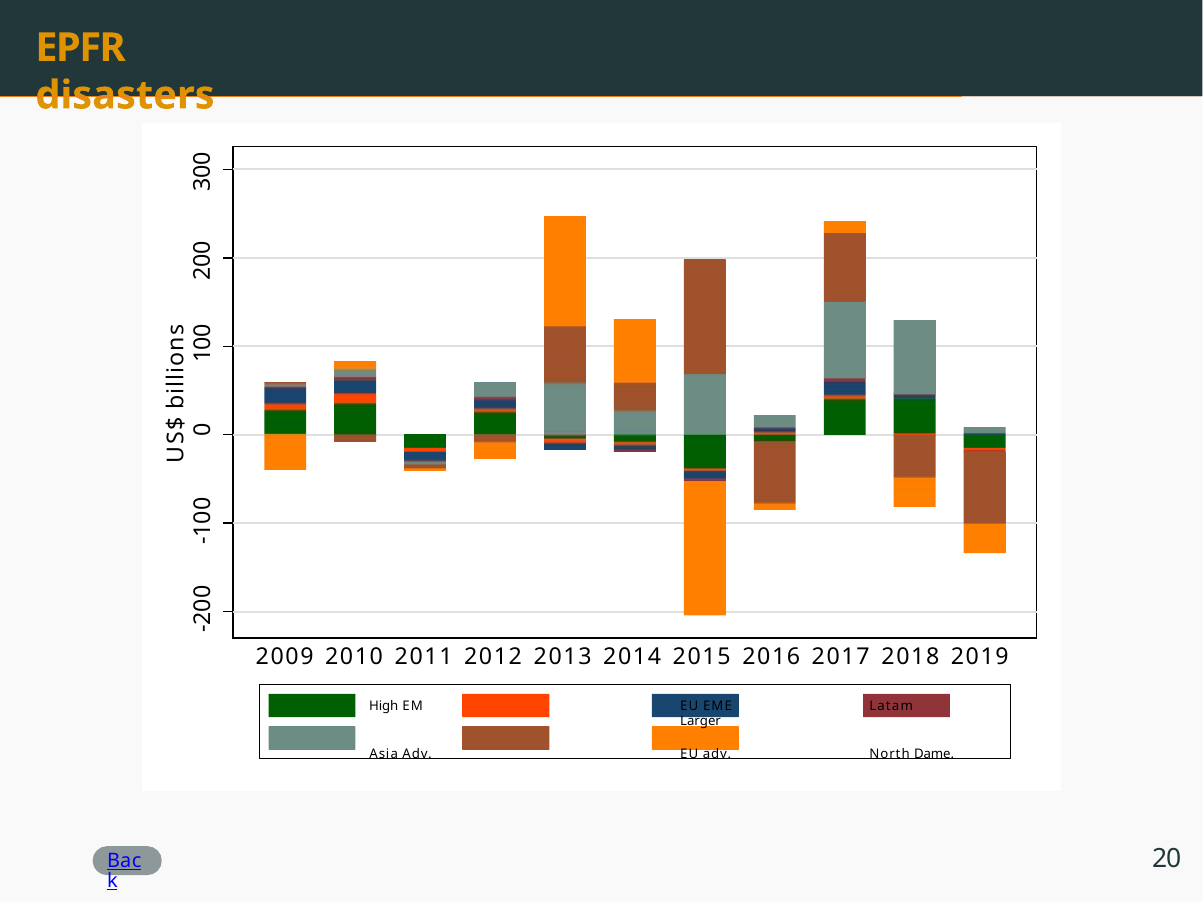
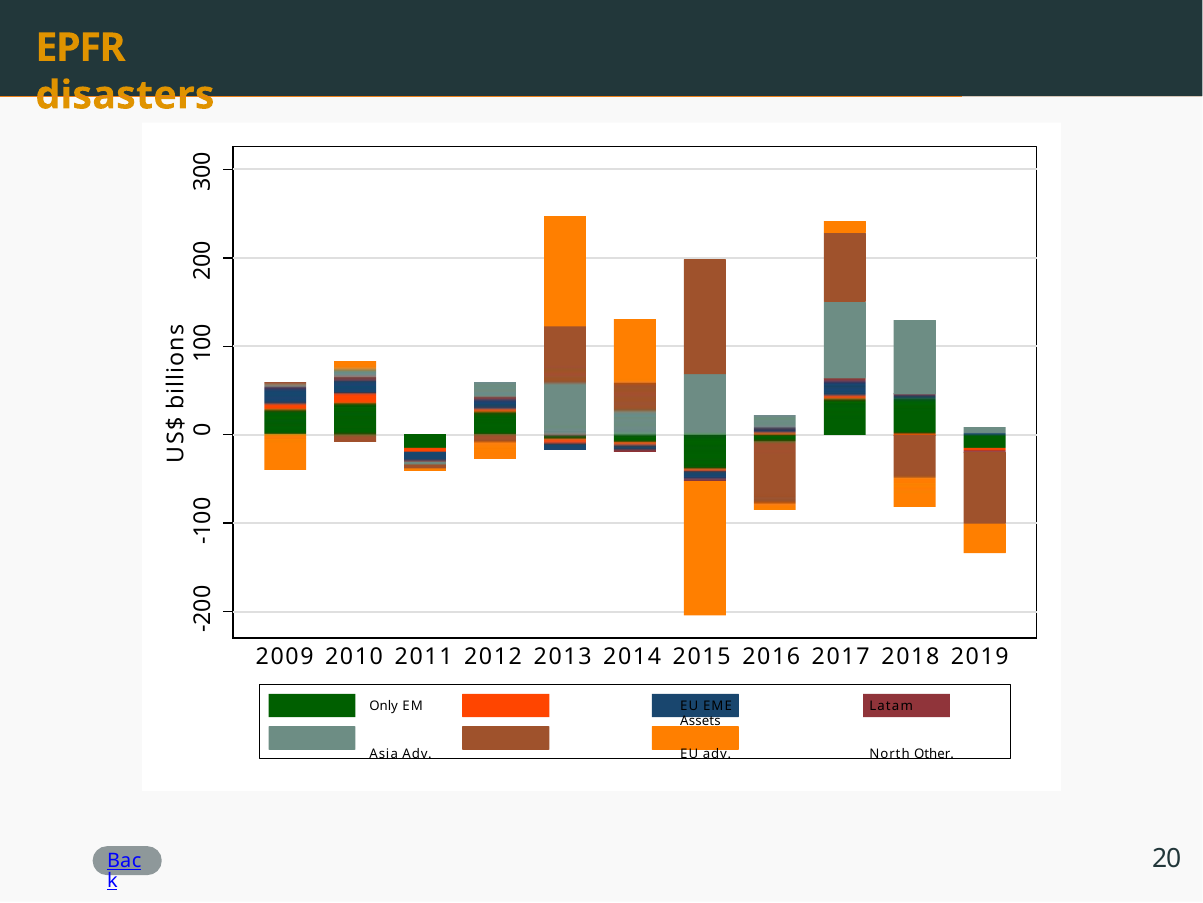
High: High -> Only (384, 706)
Larger: Larger -> Assets (700, 722)
Dame: Dame -> Other (934, 754)
